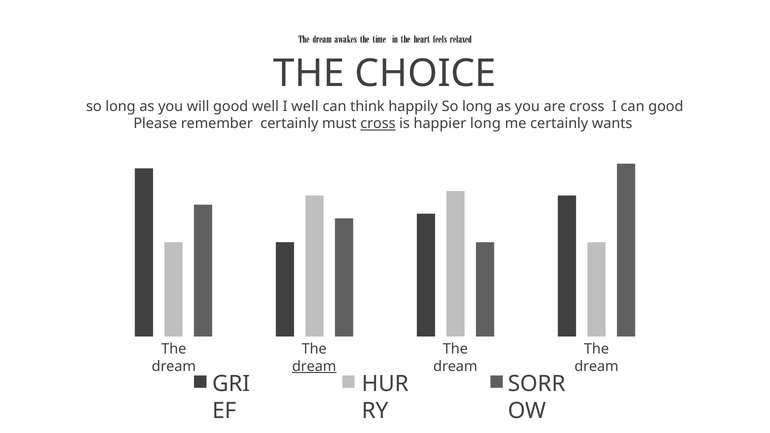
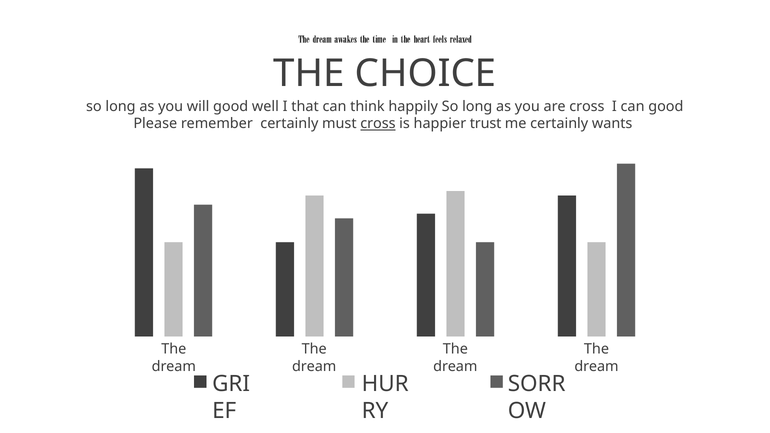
I well: well -> that (305, 106)
happier long: long -> trust (486, 124)
dream underline: present -> none (314, 366)
